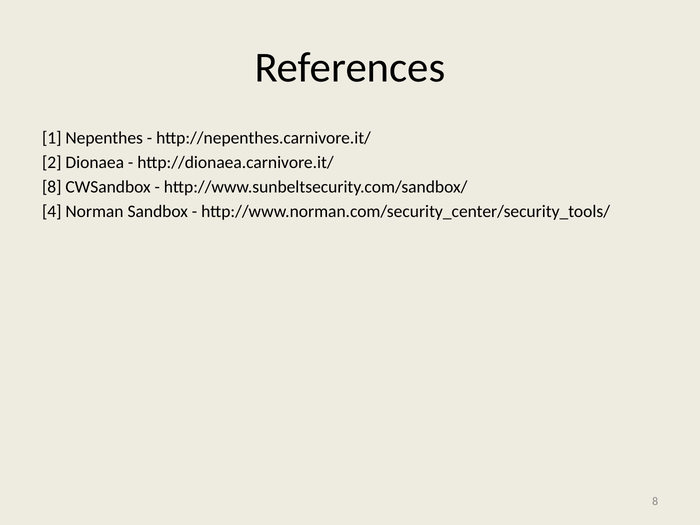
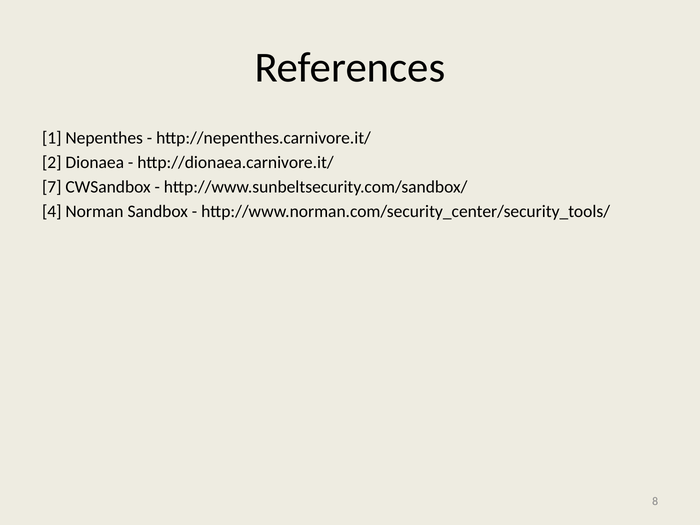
8: 8 -> 7 (52, 187)
